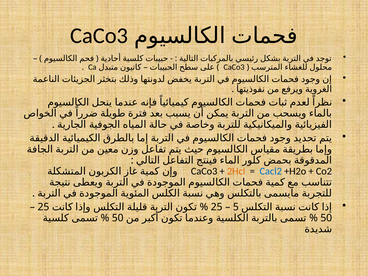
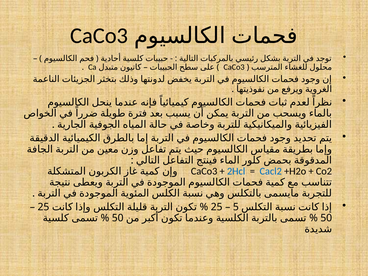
2Hcl colour: orange -> blue (236, 171)
